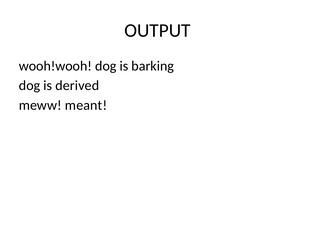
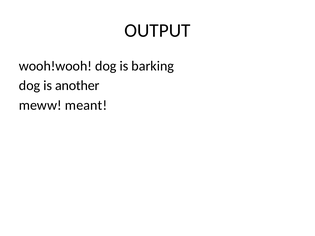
derived: derived -> another (77, 86)
